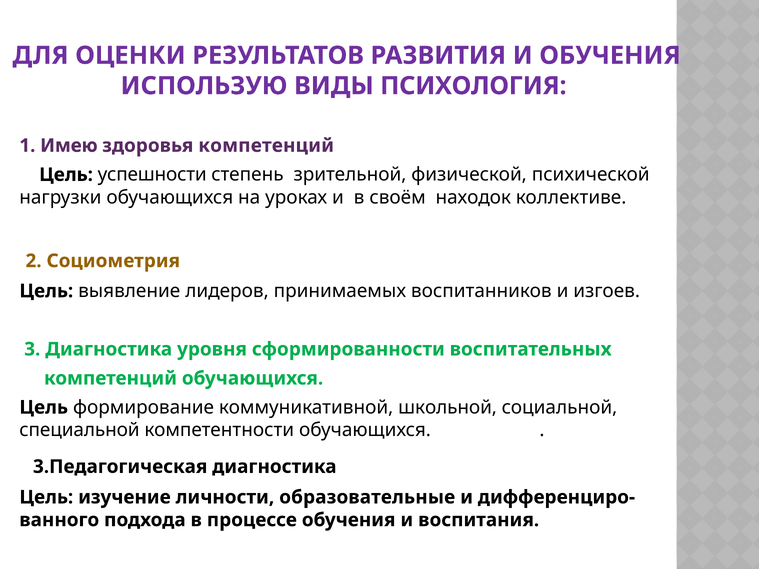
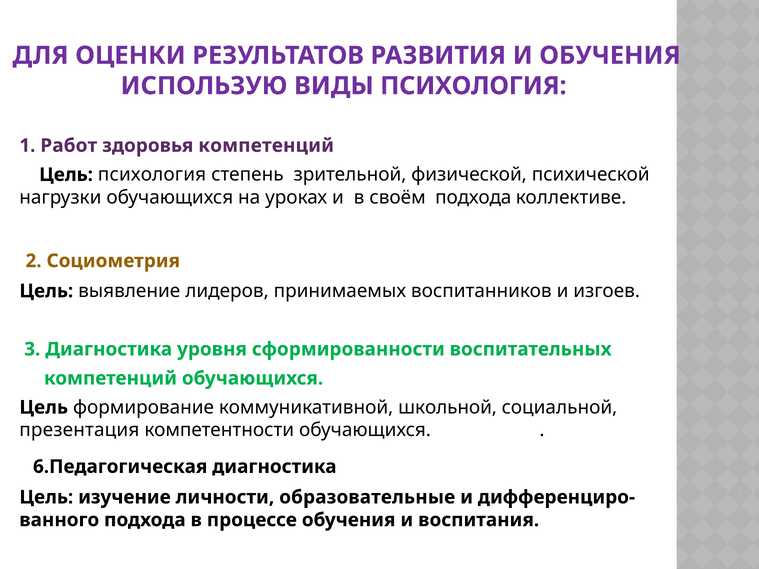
Имею: Имею -> Работ (69, 146)
Цель успешности: успешности -> психология (152, 175)
своём находок: находок -> подхода (473, 198)
специальной: специальной -> презентация (79, 430)
3.Педагогическая: 3.Педагогическая -> 6.Педагогическая (120, 467)
